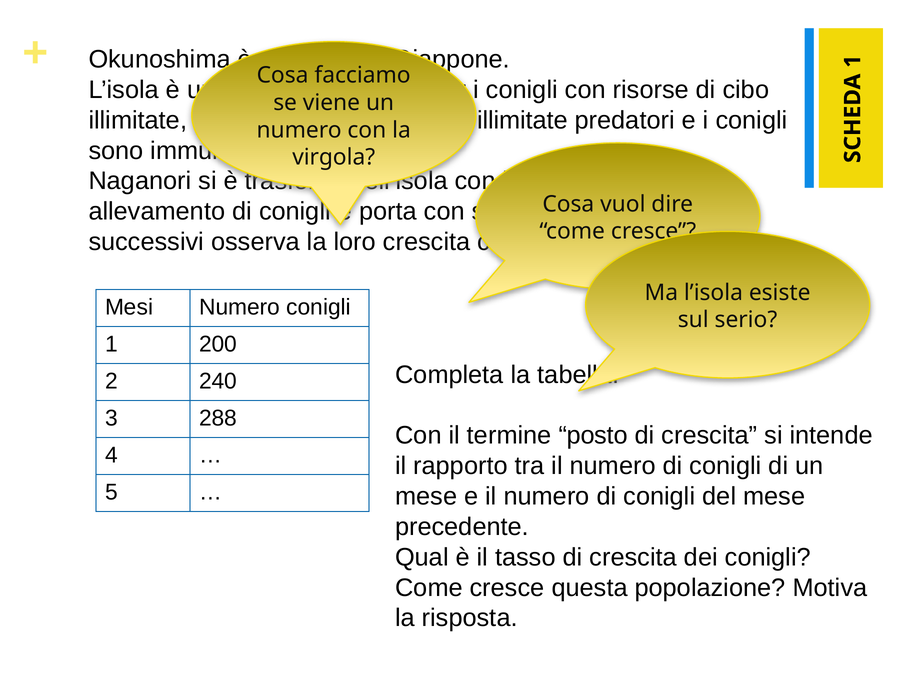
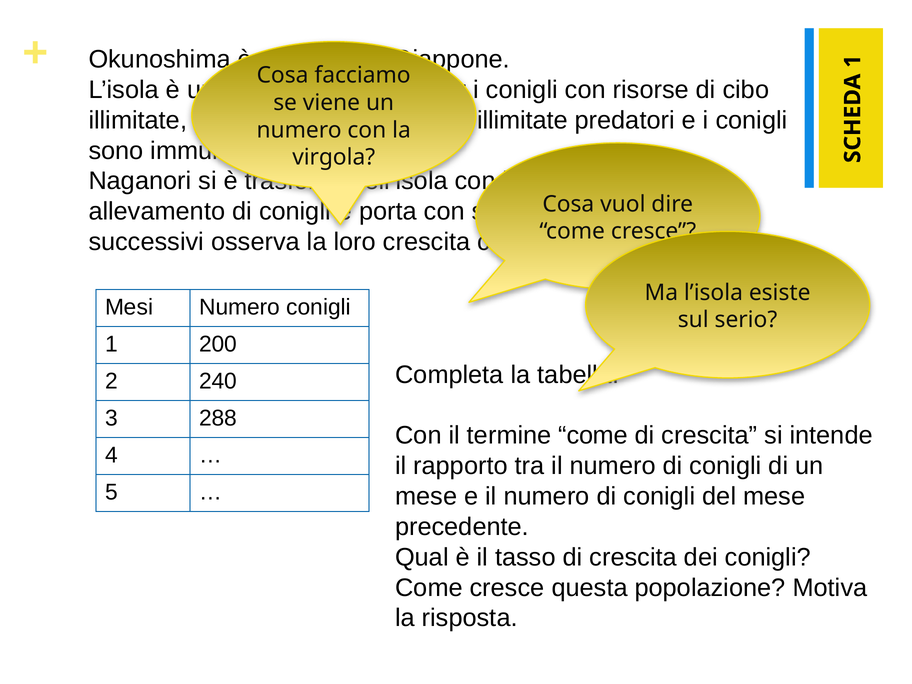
termine posto: posto -> come (593, 436)
